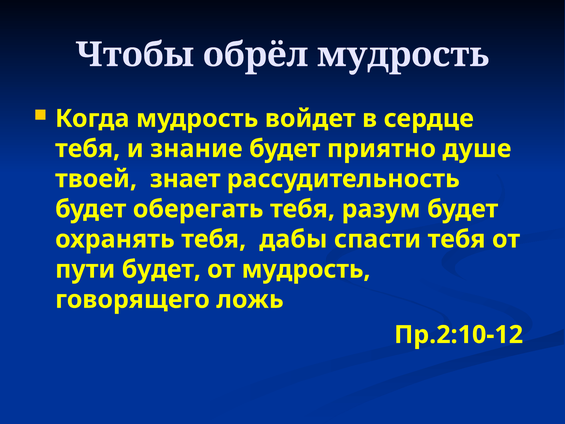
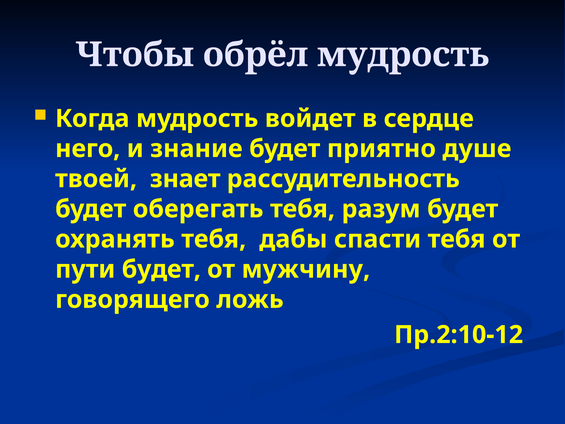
тебя: тебя -> него (88, 149)
от мудрость: мудрость -> мужчину (306, 269)
